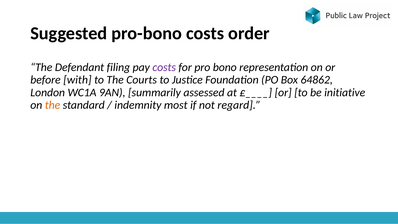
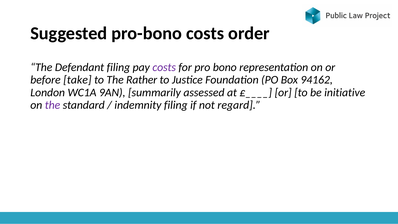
with: with -> take (77, 80)
Courts: Courts -> Rather (142, 80)
64862: 64862 -> 94162 (317, 80)
the colour: orange -> purple (53, 105)
indemnity most: most -> filing (176, 105)
